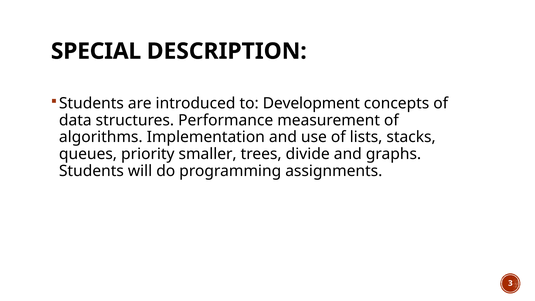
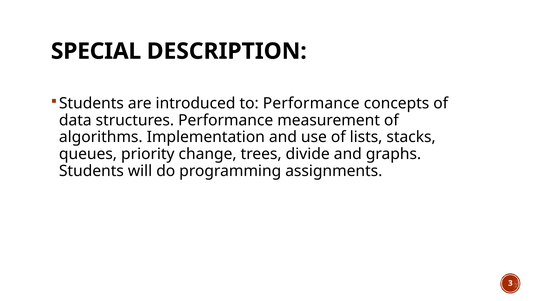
to Development: Development -> Performance (311, 103)
smaller: smaller -> change (208, 154)
